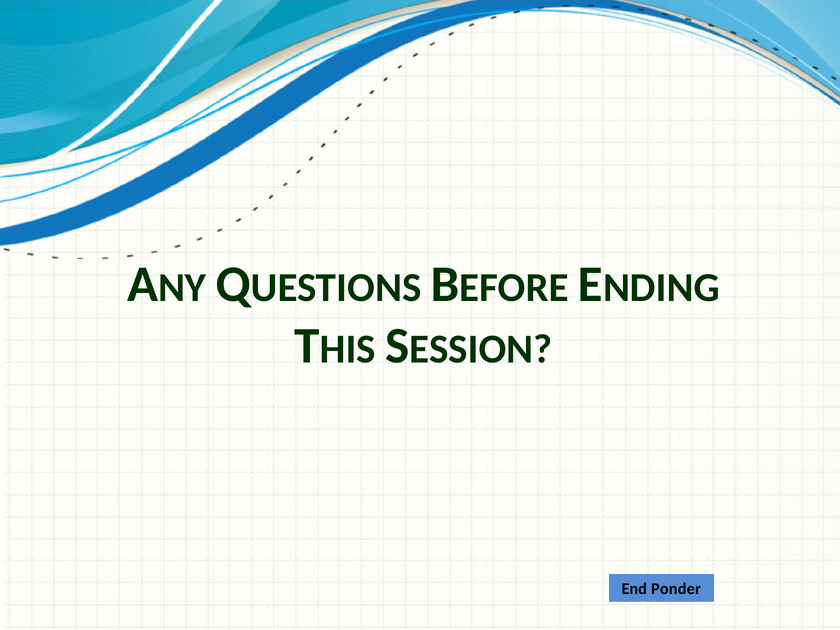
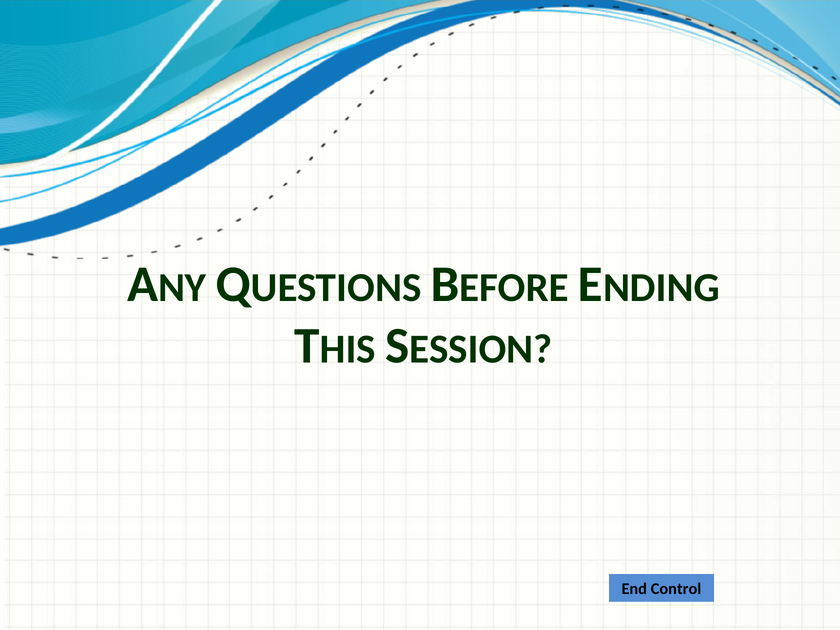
Ponder: Ponder -> Control (676, 589)
